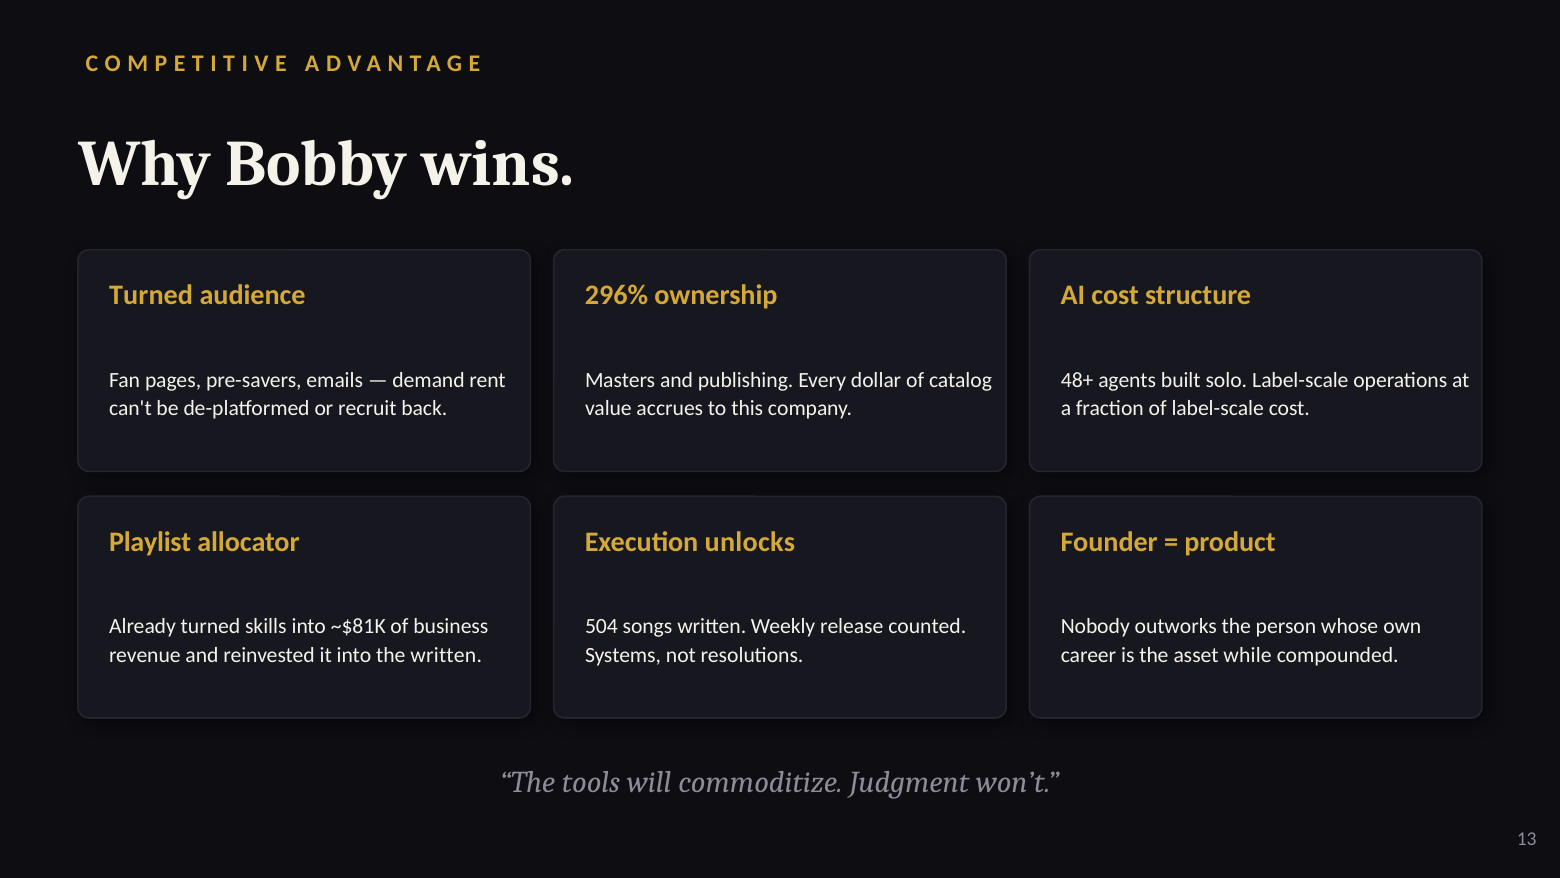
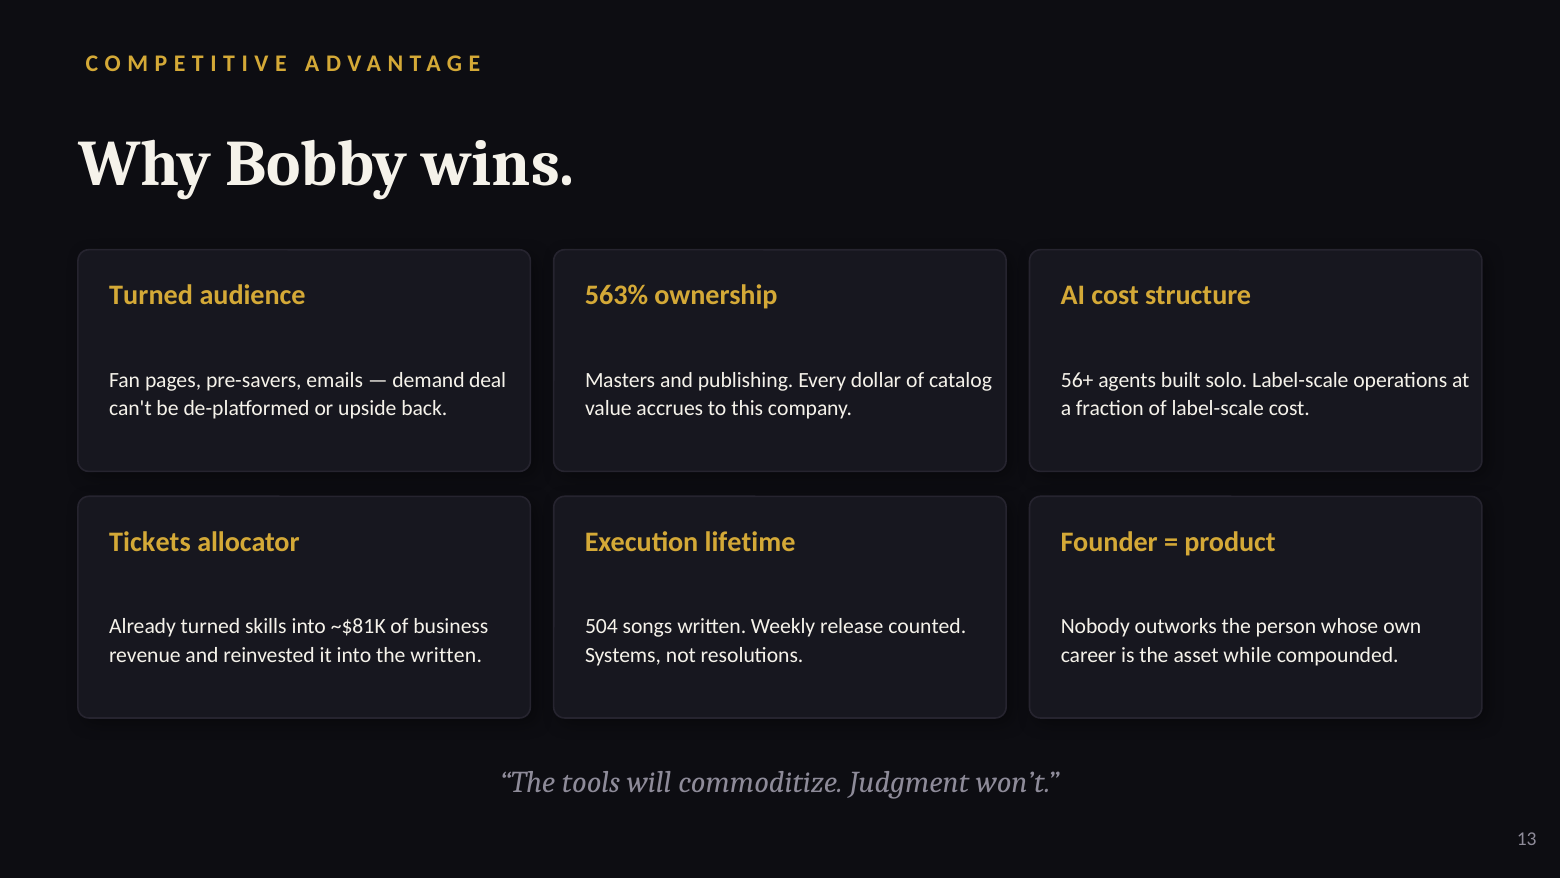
296%: 296% -> 563% (617, 295)
rent: rent -> deal (488, 380)
48+: 48+ -> 56+ (1077, 380)
recruit: recruit -> upside (367, 408)
Playlist: Playlist -> Tickets (150, 542)
unlocks: unlocks -> lifetime (750, 542)
